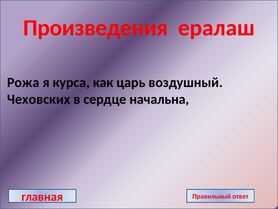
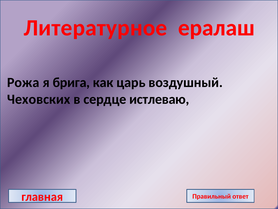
Произведения: Произведения -> Литературное (95, 28)
курса: курса -> брига (71, 82)
начальна: начальна -> истлеваю (159, 99)
